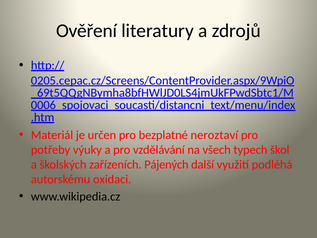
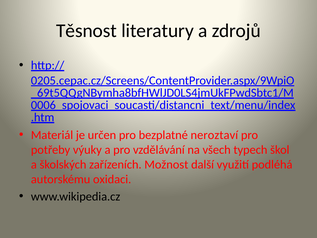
Ověření: Ověření -> Těsnost (86, 31)
Pájených: Pájených -> Možnost (166, 164)
